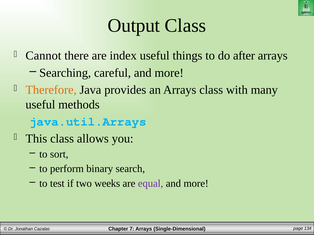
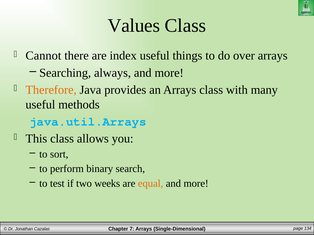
Output: Output -> Values (134, 26)
after: after -> over (244, 56)
careful: careful -> always (113, 73)
equal colour: purple -> orange (151, 184)
